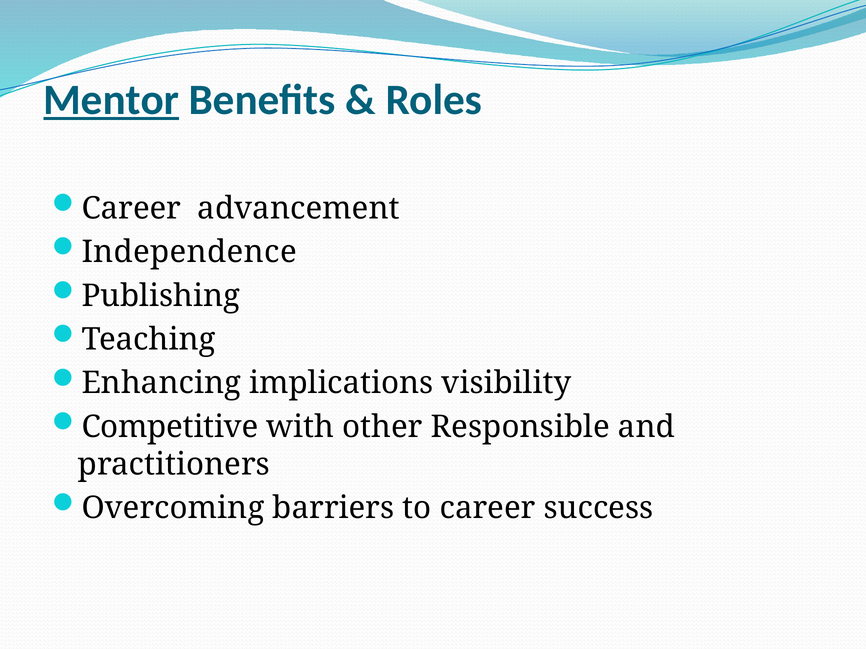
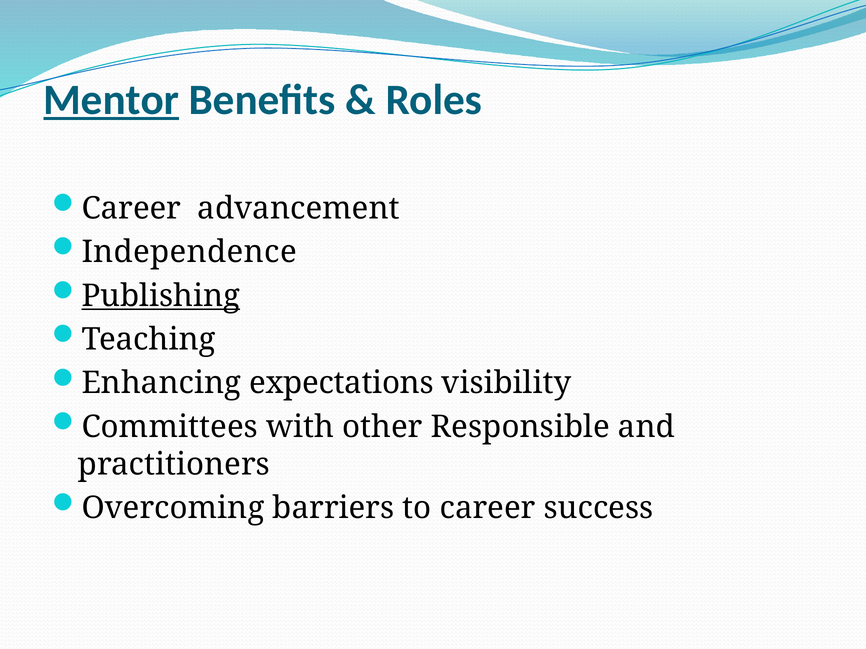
Publishing underline: none -> present (161, 296)
implications: implications -> expectations (341, 383)
Competitive: Competitive -> Committees (170, 427)
